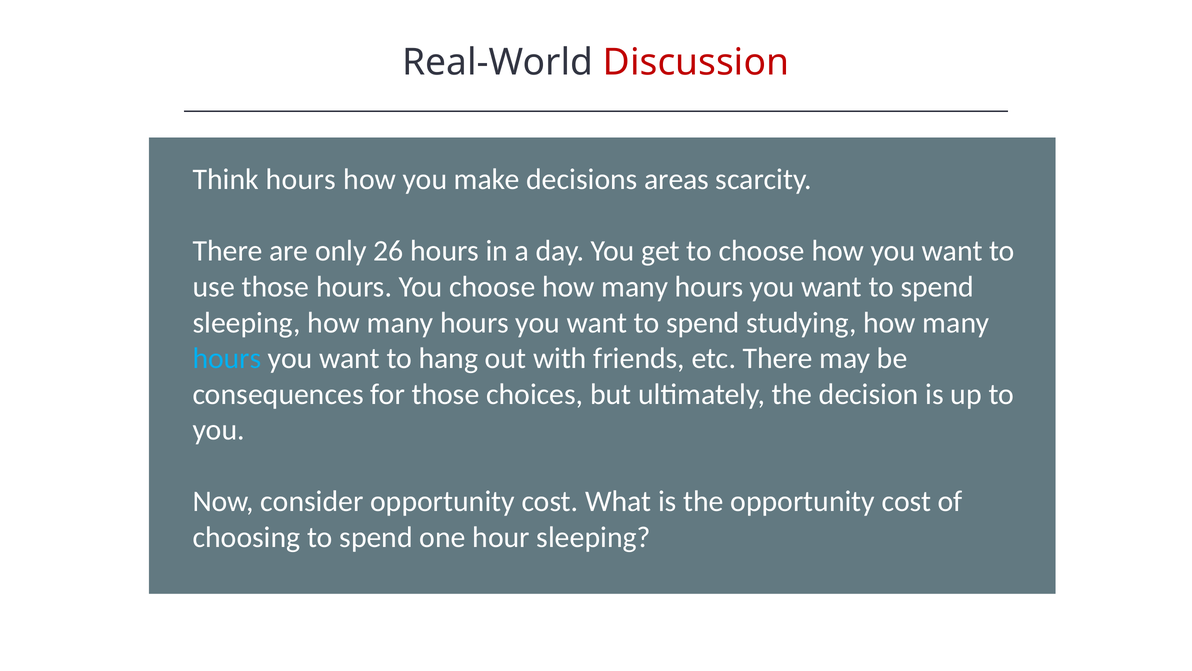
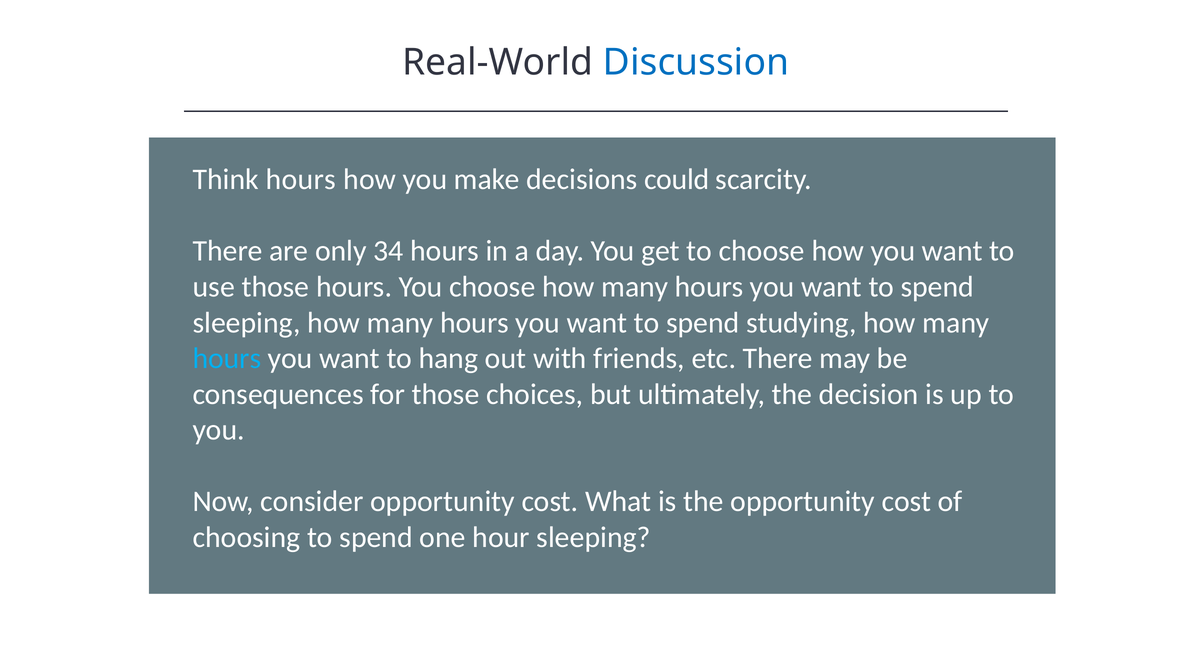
Discussion colour: red -> blue (696, 62)
areas: areas -> could (677, 179)
26: 26 -> 34 (388, 251)
